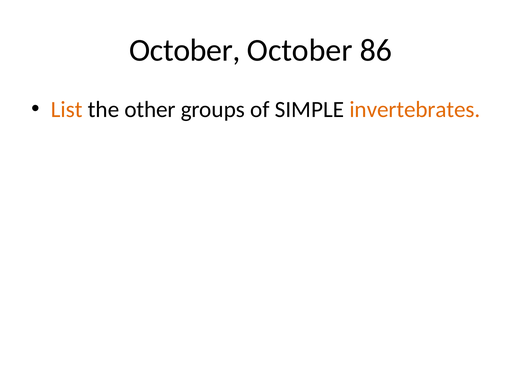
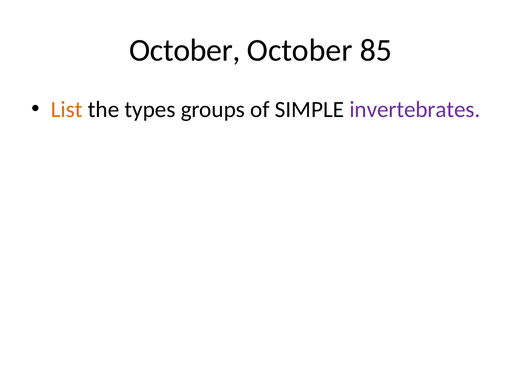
86: 86 -> 85 (376, 51)
other: other -> types (150, 110)
invertebrates colour: orange -> purple (415, 110)
